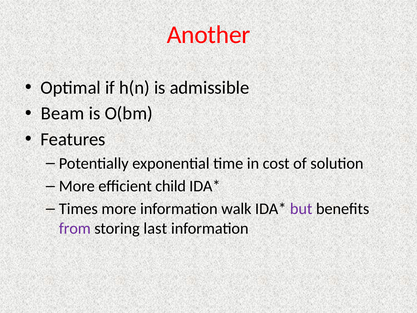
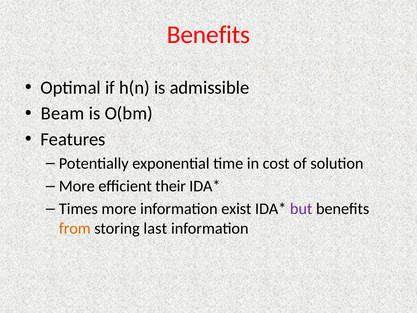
Another: Another -> Benefits (209, 35)
child: child -> their (171, 186)
walk: walk -> exist (236, 209)
from colour: purple -> orange (75, 228)
